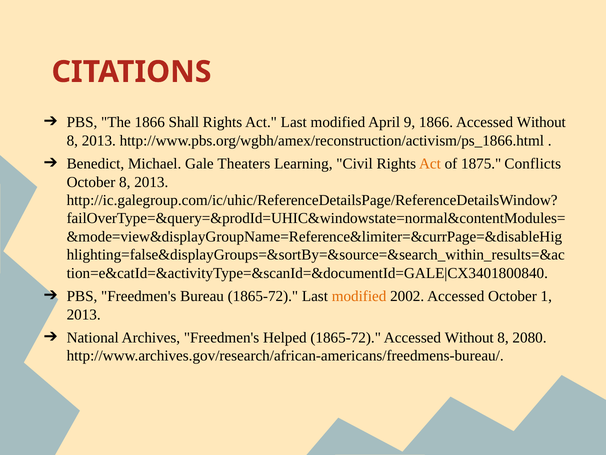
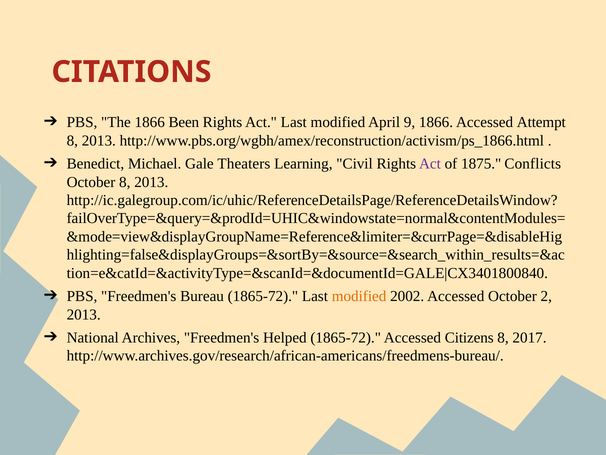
Shall: Shall -> Been (184, 122)
1866 Accessed Without: Without -> Attempt (541, 122)
Act colour: orange -> purple (430, 164)
1: 1 -> 2 (546, 296)
1865-72 Accessed Without: Without -> Citizens (469, 337)
2080: 2080 -> 2017 (530, 337)
